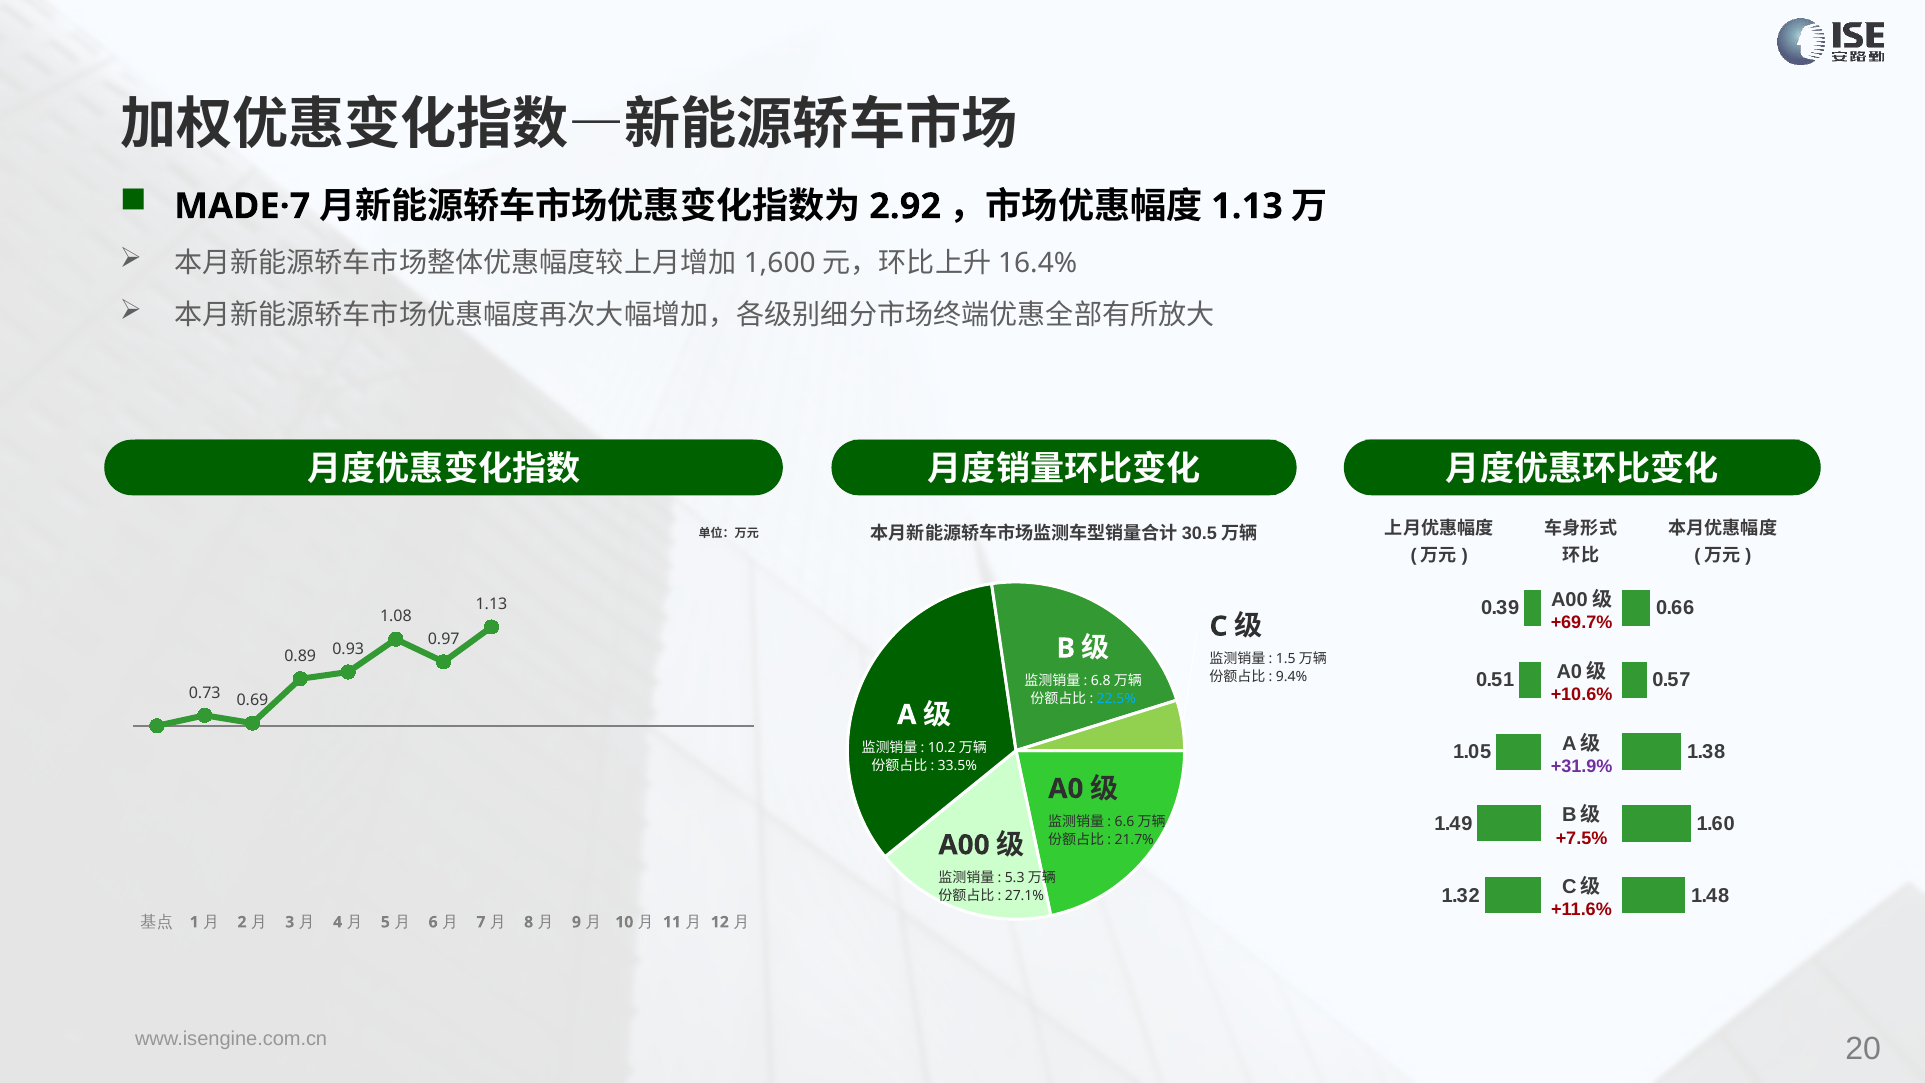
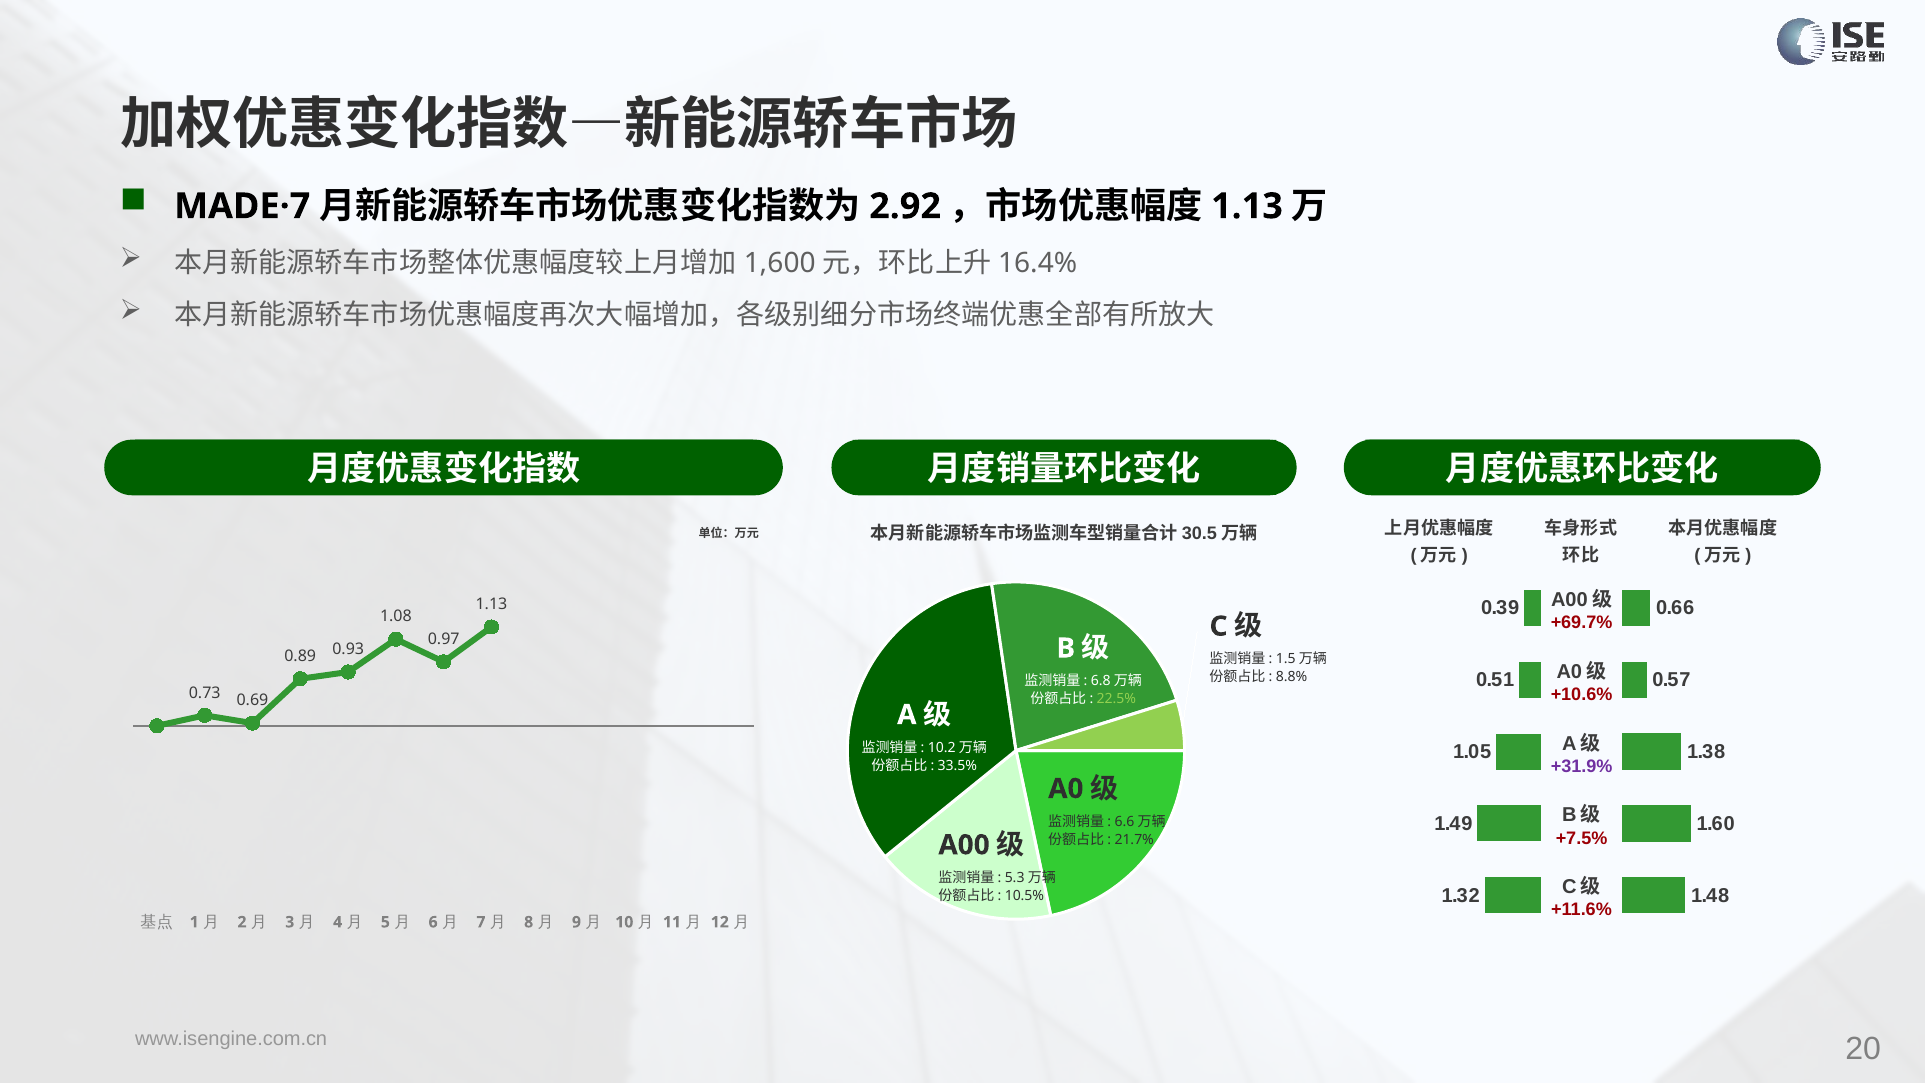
9.4%: 9.4% -> 8.8% (1292, 677)
22.5% colour: light blue -> light green (1116, 699)
27.1%: 27.1% -> 10.5% (1024, 896)
